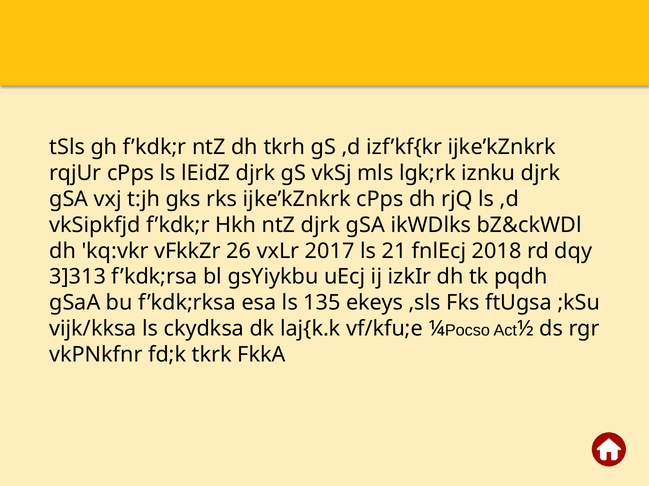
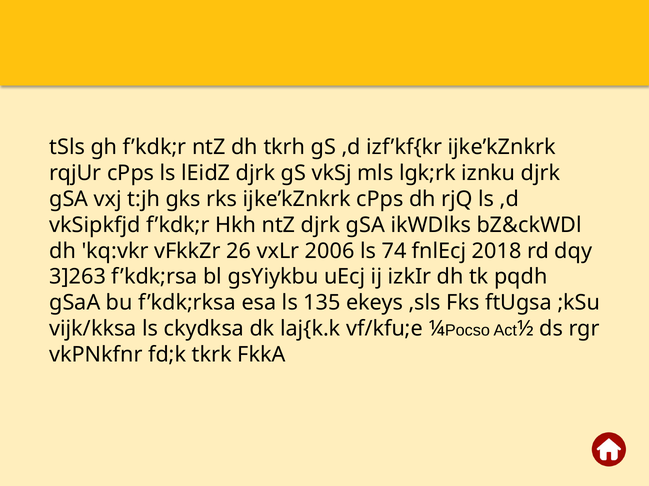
2017: 2017 -> 2006 (330, 251)
21: 21 -> 74 (394, 251)
3]313: 3]313 -> 3]263 (78, 277)
